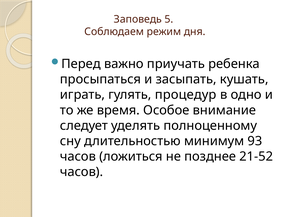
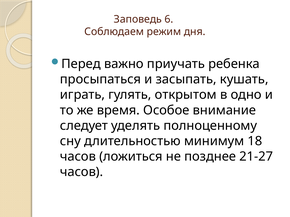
5: 5 -> 6 (169, 19)
процедур: процедур -> открытом (186, 95)
93: 93 -> 18 (255, 141)
21-52: 21-52 -> 21-27 (256, 157)
